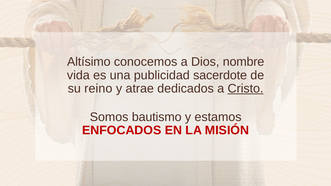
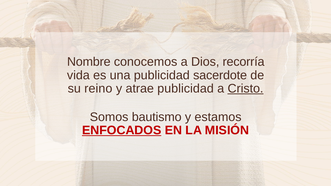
Altísimo: Altísimo -> Nombre (89, 62)
nombre: nombre -> recorría (244, 62)
atrae dedicados: dedicados -> publicidad (186, 89)
ENFOCADOS underline: none -> present (122, 130)
